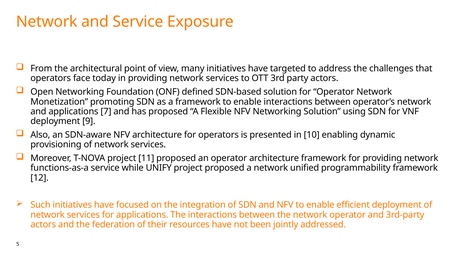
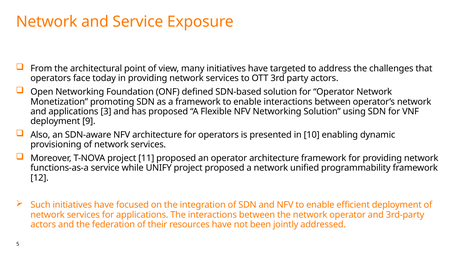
7: 7 -> 3 (106, 111)
